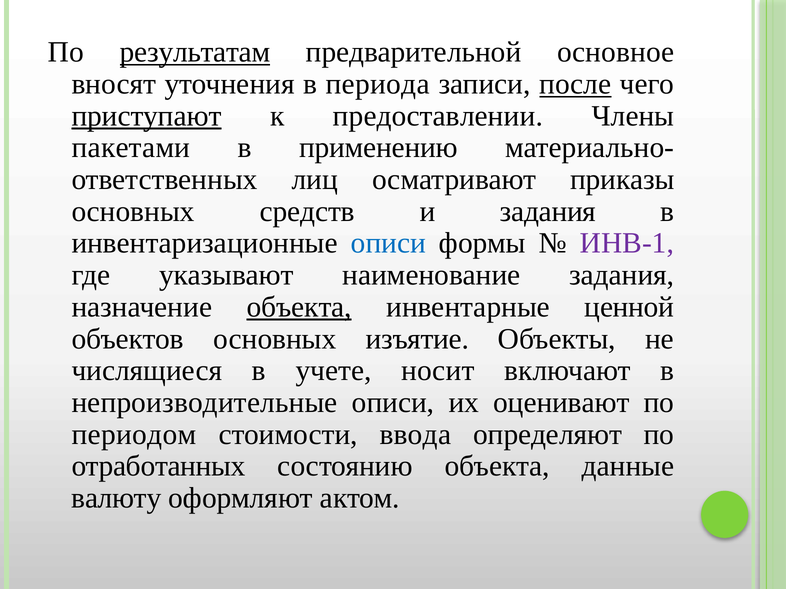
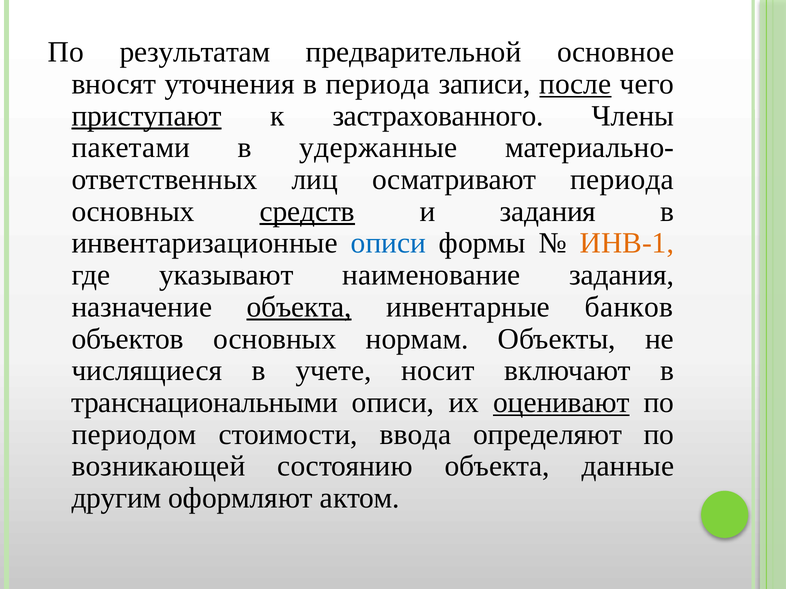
результатам underline: present -> none (195, 52)
предоставлении: предоставлении -> застрахованного (438, 116)
применению: применению -> удержанные (378, 148)
осматривают приказы: приказы -> периода (622, 180)
средств underline: none -> present (307, 212)
ИНВ-1 colour: purple -> orange (627, 243)
ценной: ценной -> банков (629, 307)
изъятие: изъятие -> нормам (417, 339)
непроизводительные: непроизводительные -> транснациональными (205, 403)
оценивают underline: none -> present (561, 403)
отработанных: отработанных -> возникающей (158, 467)
валюту: валюту -> другим (116, 498)
